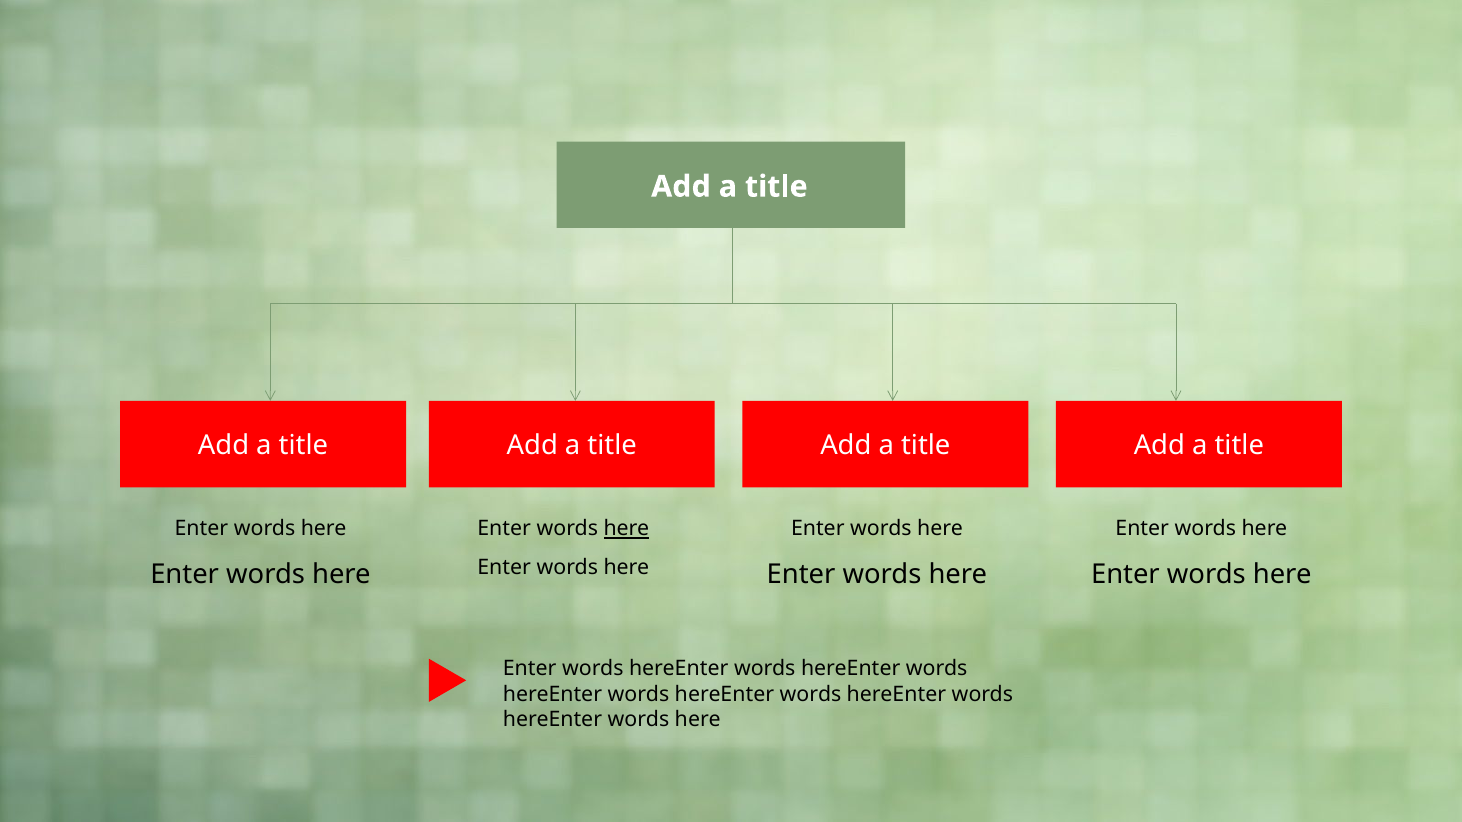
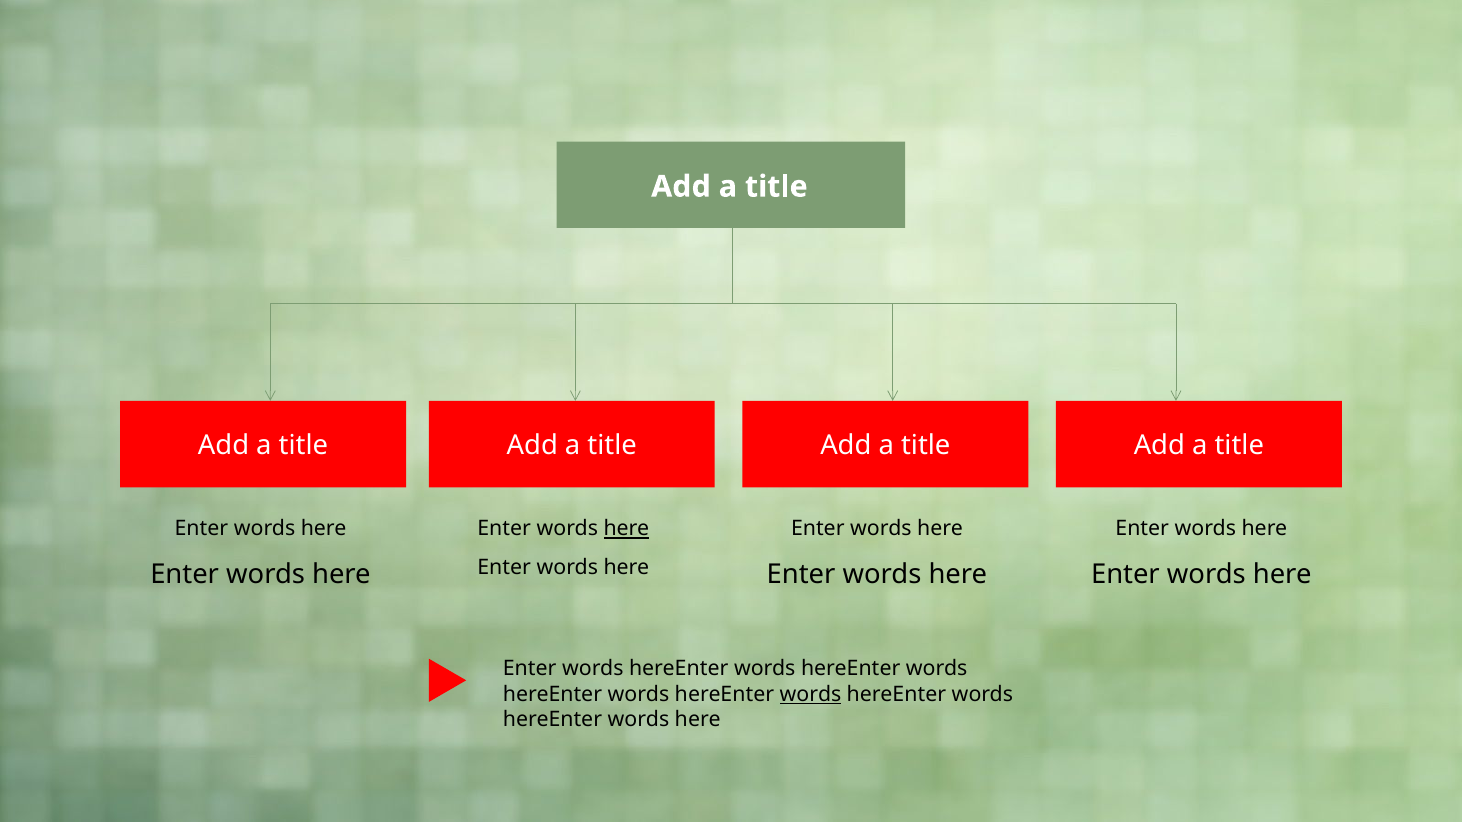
words underline: none -> present (811, 694)
